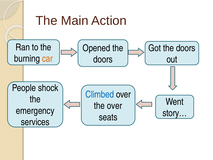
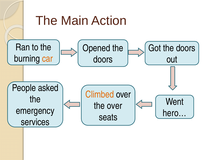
shock: shock -> asked (48, 88)
Climbed colour: blue -> orange (100, 94)
story…: story… -> hero… (175, 113)
